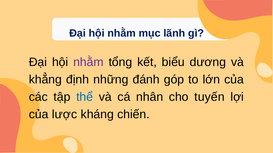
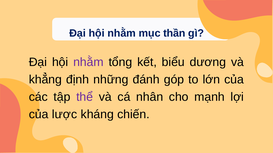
lãnh: lãnh -> thần (174, 33)
thể colour: blue -> purple (85, 97)
tuyến: tuyến -> mạnh (210, 97)
